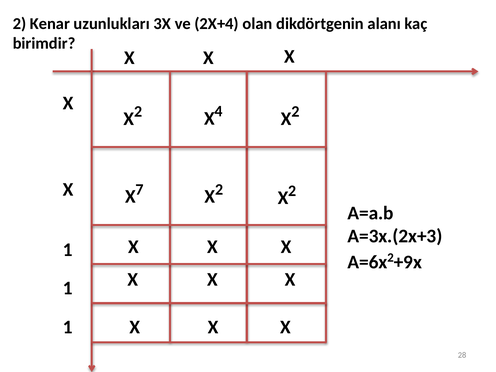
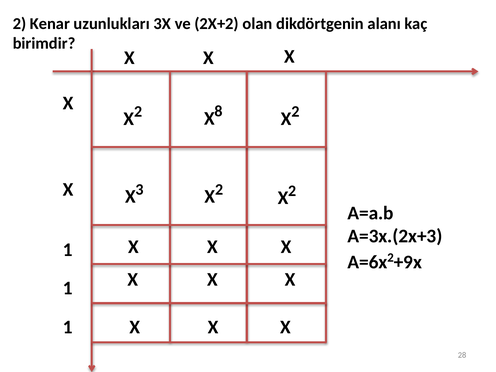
2X+4: 2X+4 -> 2X+2 (217, 24)
4: 4 -> 8 (219, 111)
7: 7 -> 3 (140, 189)
